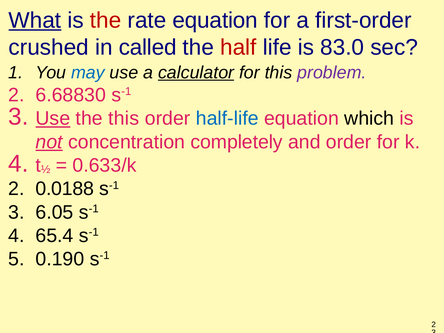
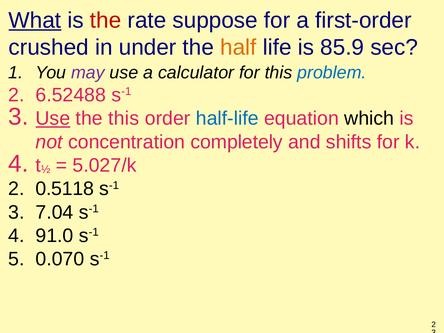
rate equation: equation -> suppose (215, 20)
called: called -> under (148, 47)
half colour: red -> orange (238, 47)
83.0: 83.0 -> 85.9 (342, 47)
may colour: blue -> purple (88, 73)
calculator underline: present -> none (196, 73)
problem colour: purple -> blue (332, 73)
6.68830: 6.68830 -> 6.52488 (71, 95)
not underline: present -> none (49, 142)
and order: order -> shifts (349, 142)
0.633/k: 0.633/k -> 5.027/k (105, 165)
0.0188: 0.0188 -> 0.5118 (65, 189)
6.05: 6.05 -> 7.04 (55, 212)
65.4: 65.4 -> 91.0 (55, 236)
0.190: 0.190 -> 0.070 (60, 259)
